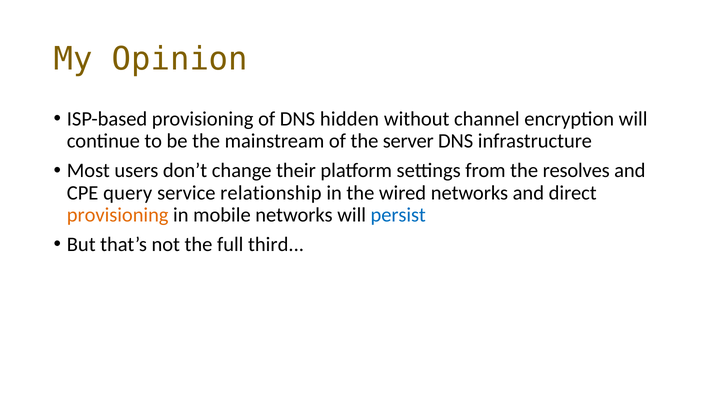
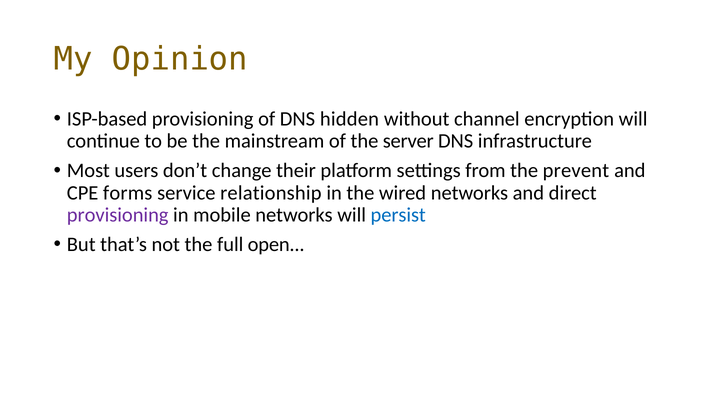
resolves: resolves -> prevent (576, 171)
query: query -> forms (128, 193)
provisioning colour: orange -> purple (118, 215)
third: third -> open (276, 244)
